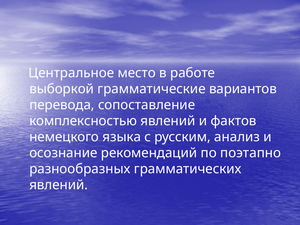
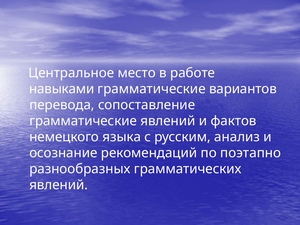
выборкой: выборкой -> навыками (62, 89)
комплексностью: комплексностью -> грамматические (83, 121)
